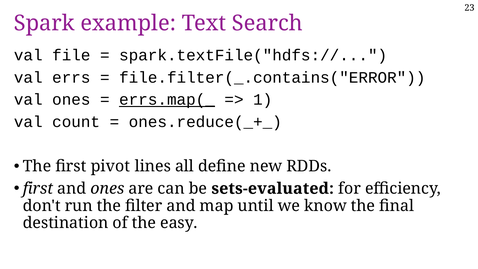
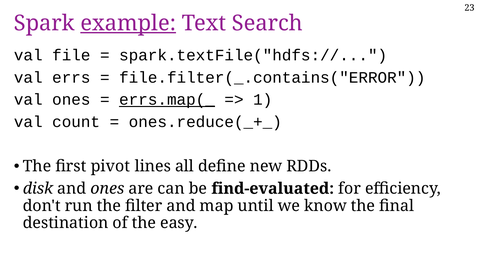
example underline: none -> present (128, 23)
first: first -> disk (38, 188)
sets-evaluated: sets-evaluated -> find-evaluated (273, 188)
